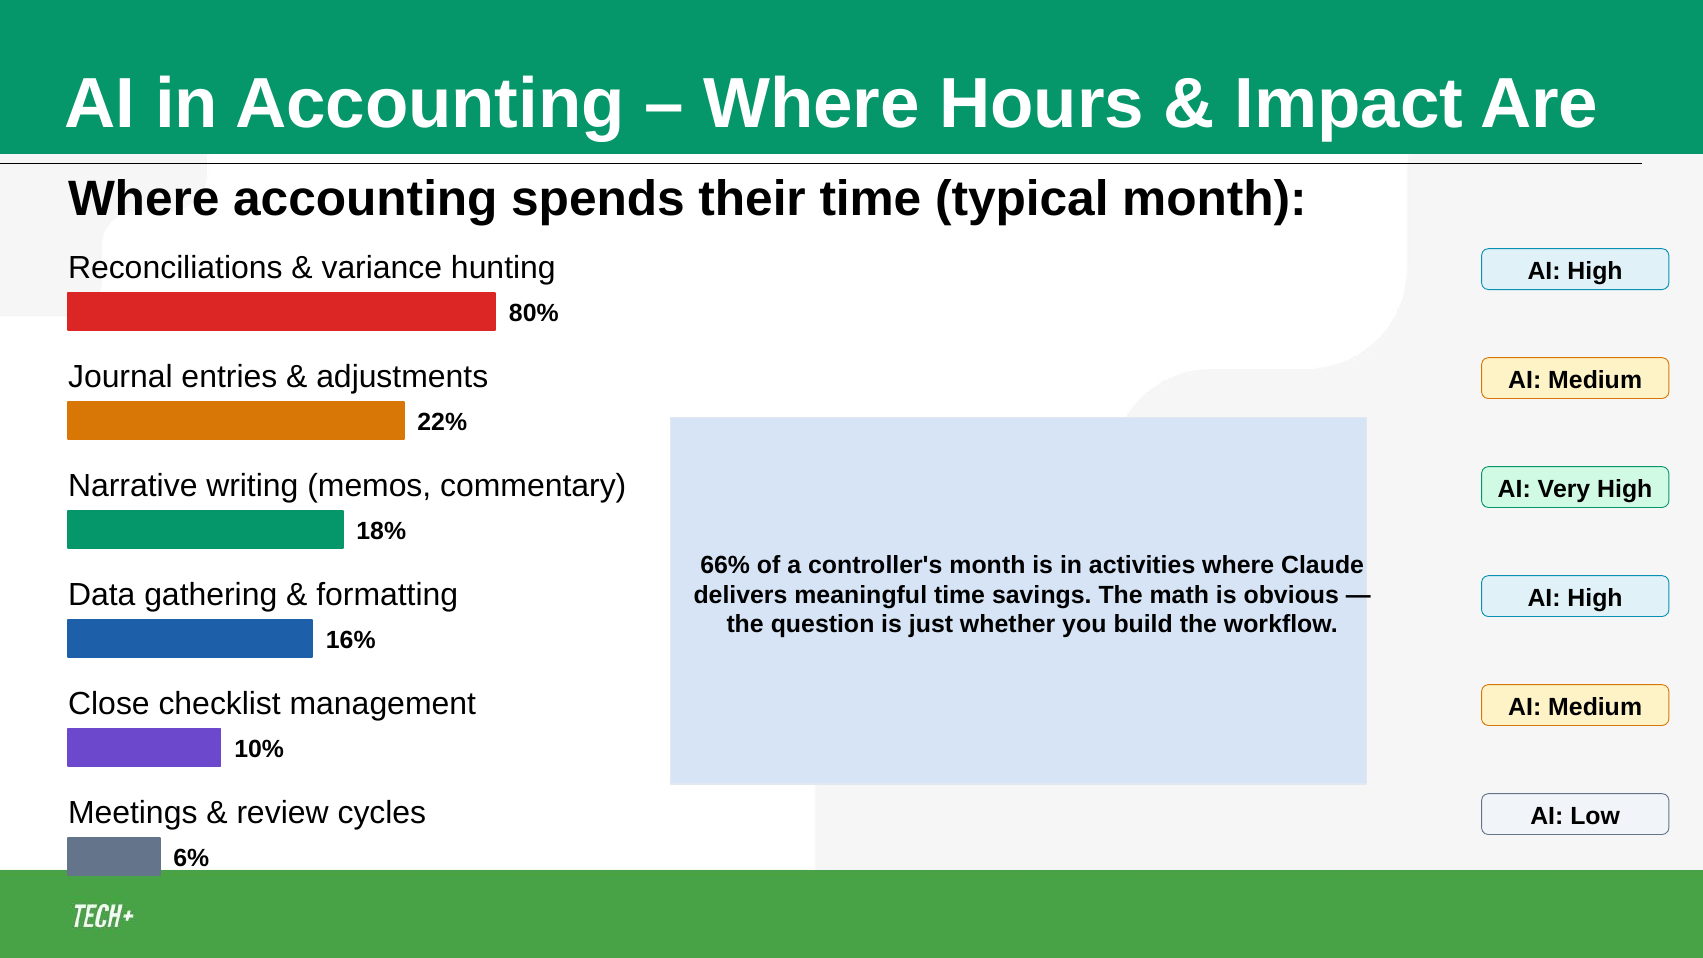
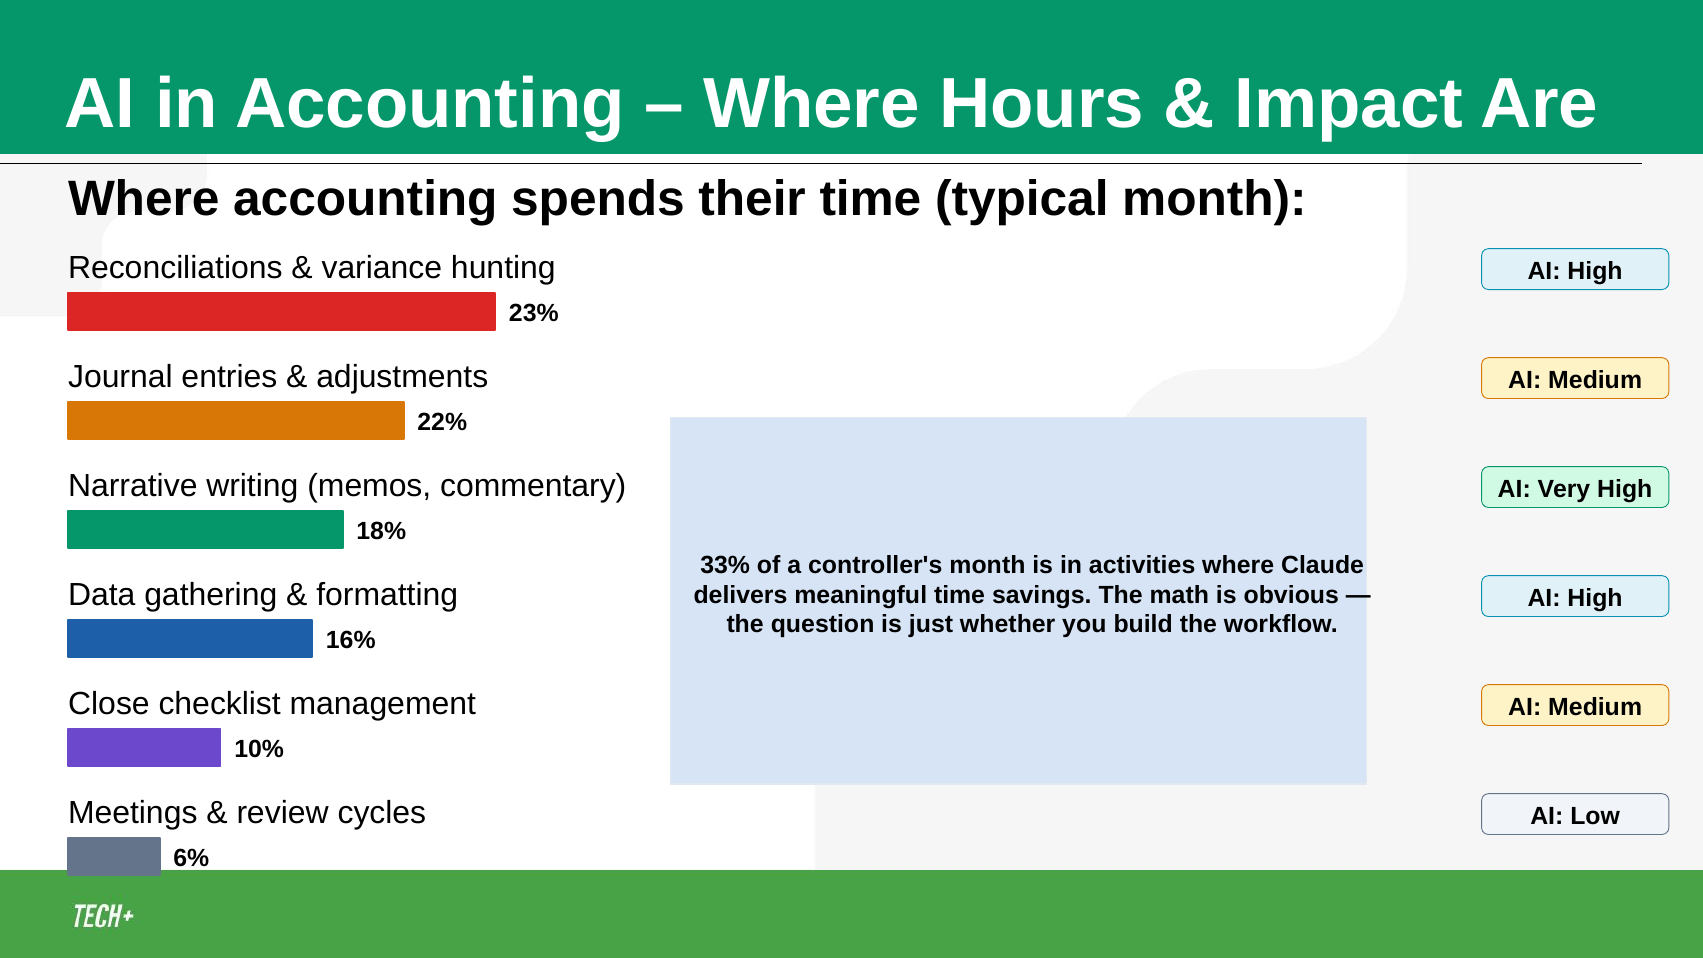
80%: 80% -> 23% (534, 313)
66%: 66% -> 33% (725, 565)
